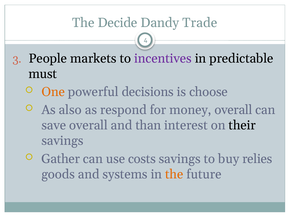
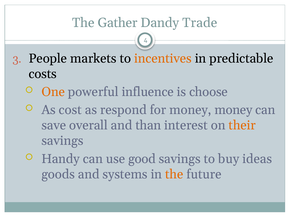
Decide: Decide -> Gather (118, 23)
incentives colour: purple -> orange (163, 59)
must: must -> costs (43, 74)
decisions: decisions -> influence (148, 92)
also: also -> cost (70, 110)
money overall: overall -> money (233, 110)
their colour: black -> orange (242, 126)
Gather: Gather -> Handy (61, 159)
costs: costs -> good (142, 159)
relies: relies -> ideas (257, 159)
